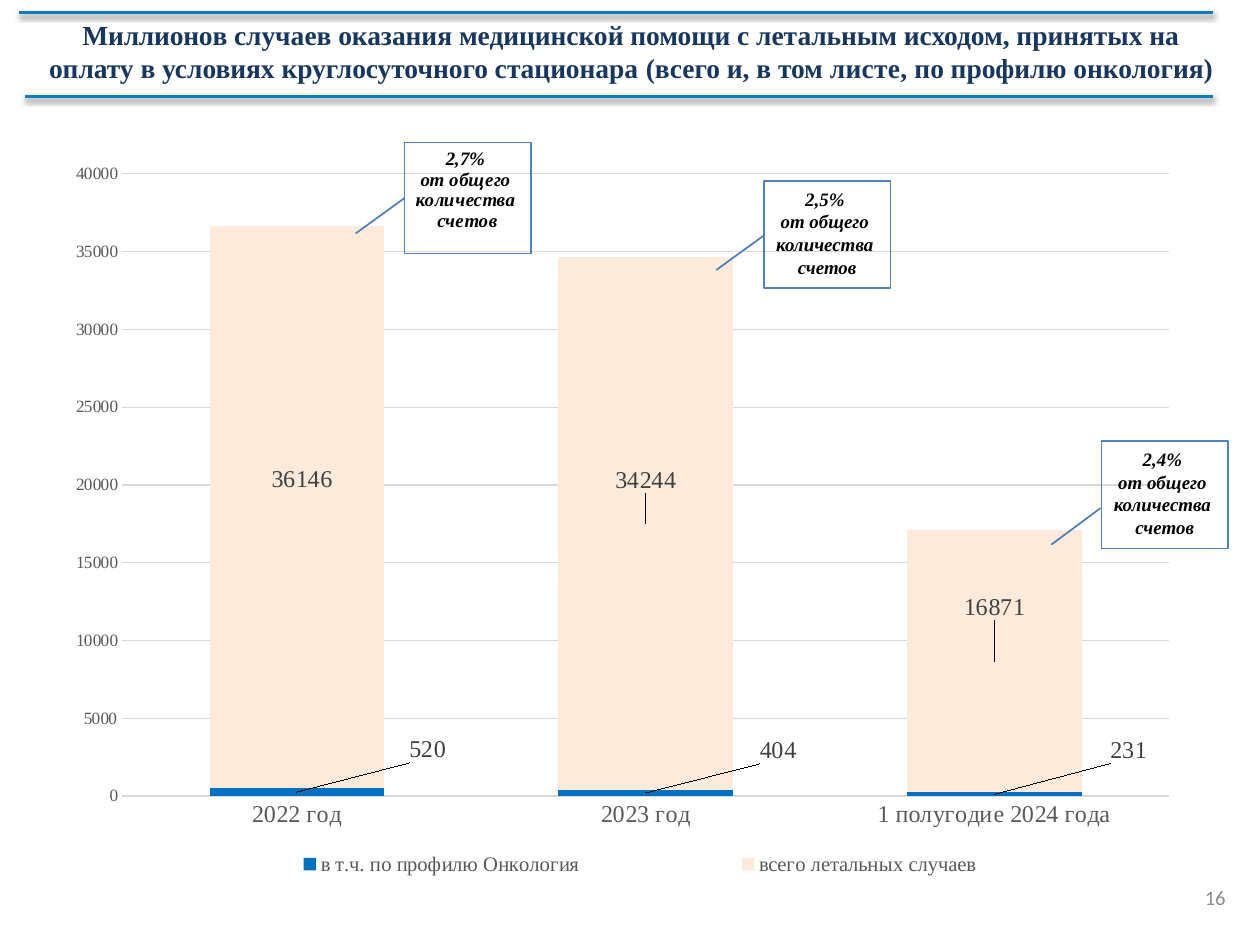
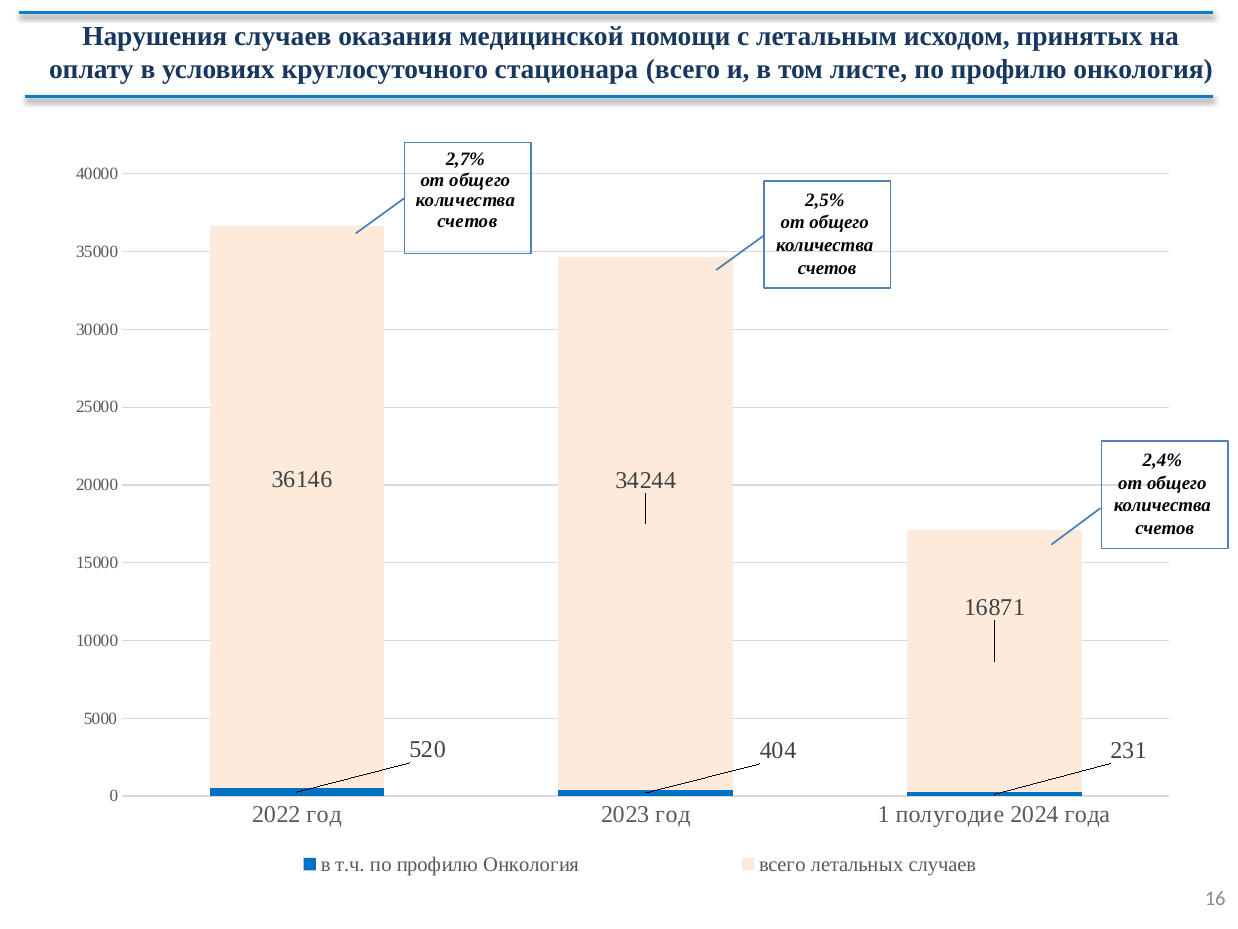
Миллионов: Миллионов -> Нарушения (155, 36)
